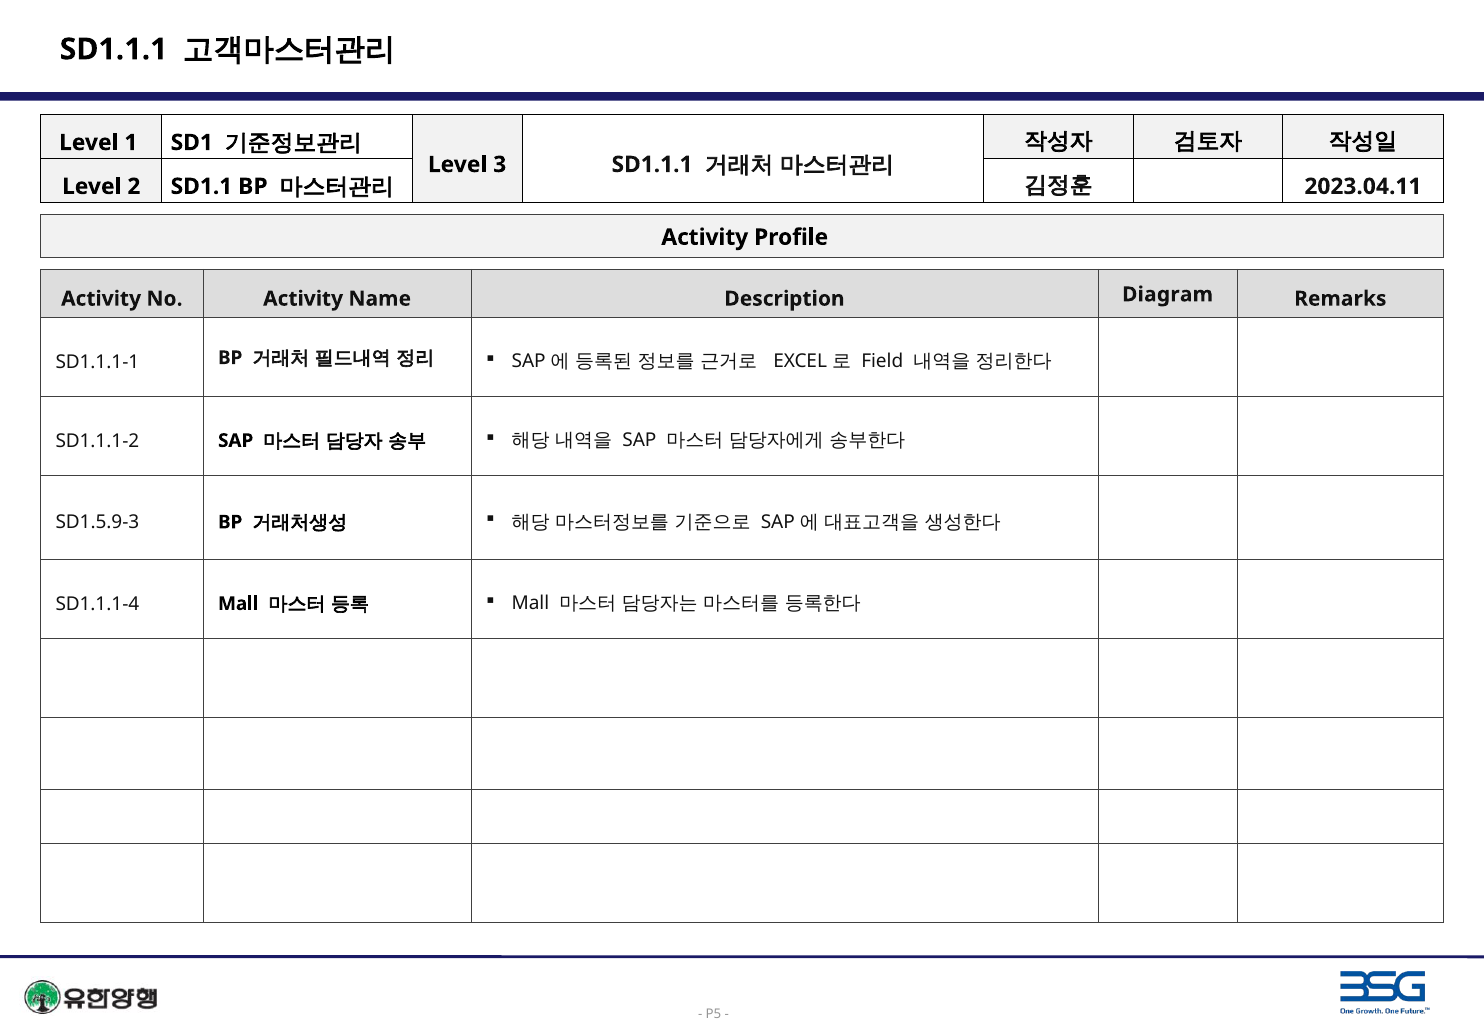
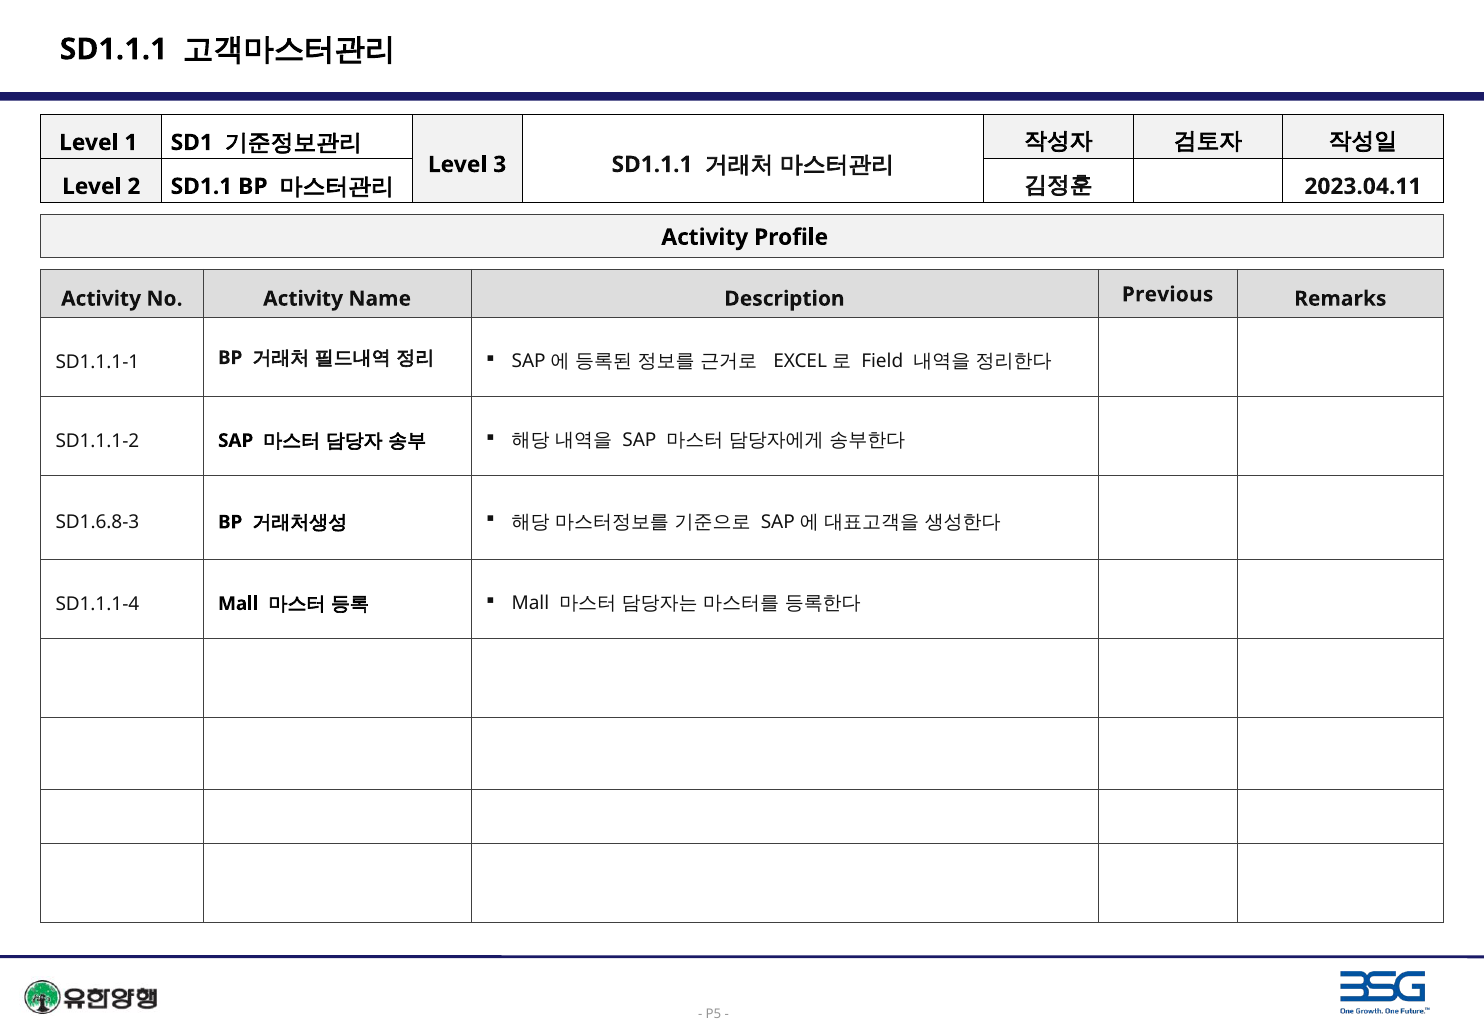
Diagram: Diagram -> Previous (1168, 294)
SD1.5.9-3: SD1.5.9-3 -> SD1.6.8-3 (97, 522)
